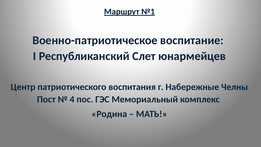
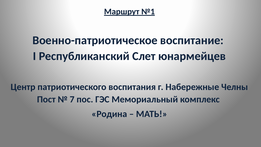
4: 4 -> 7 (72, 99)
